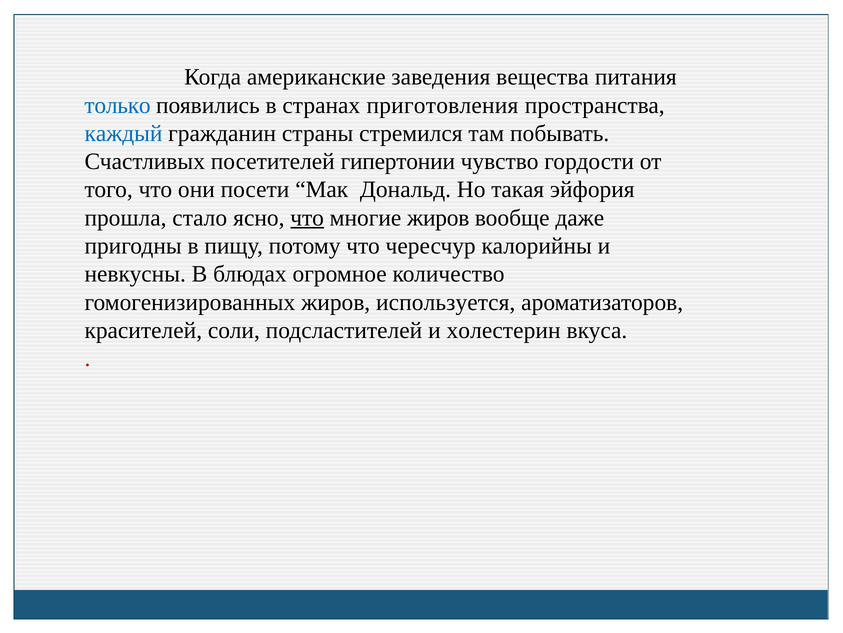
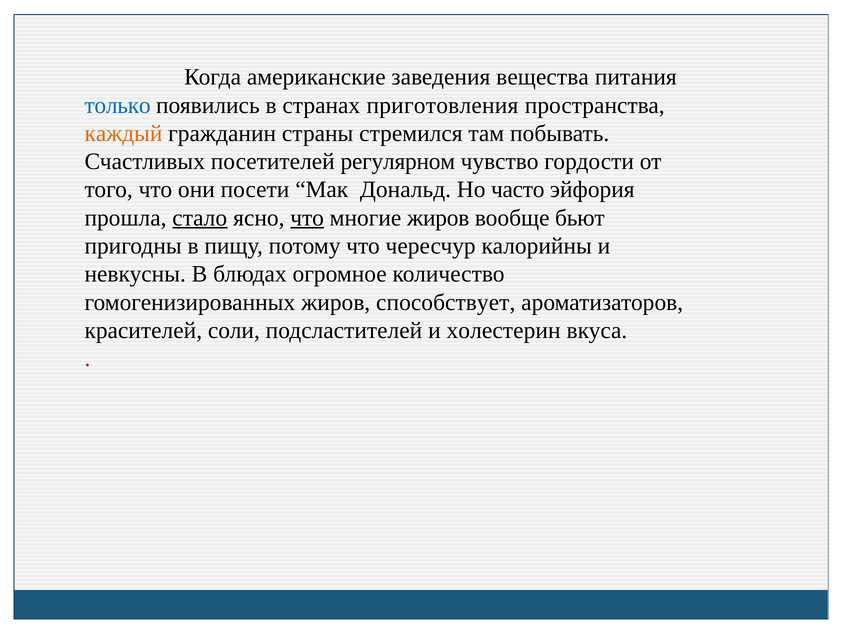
каждый colour: blue -> orange (124, 133)
гипертонии: гипертонии -> регулярном (398, 161)
такая: такая -> часто (518, 189)
стало underline: none -> present (200, 218)
даже: даже -> бьют (580, 218)
используется: используется -> способствует (446, 302)
